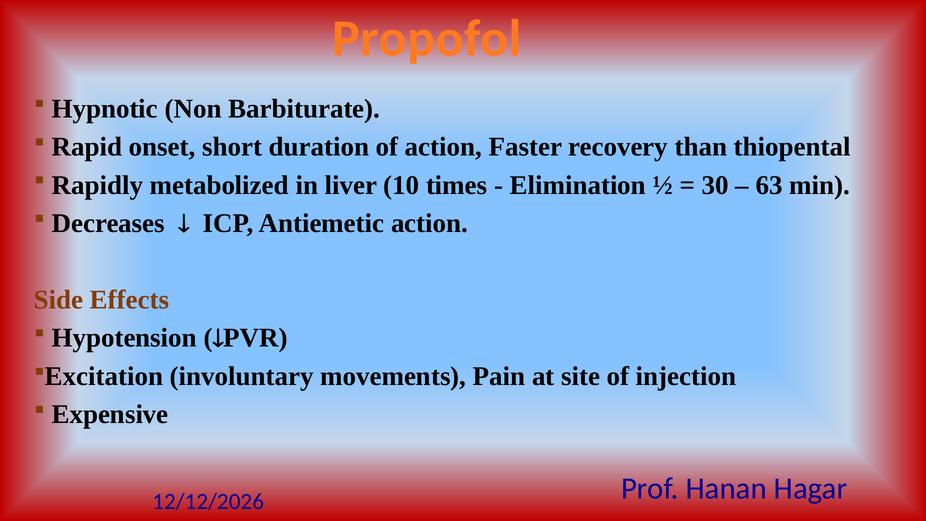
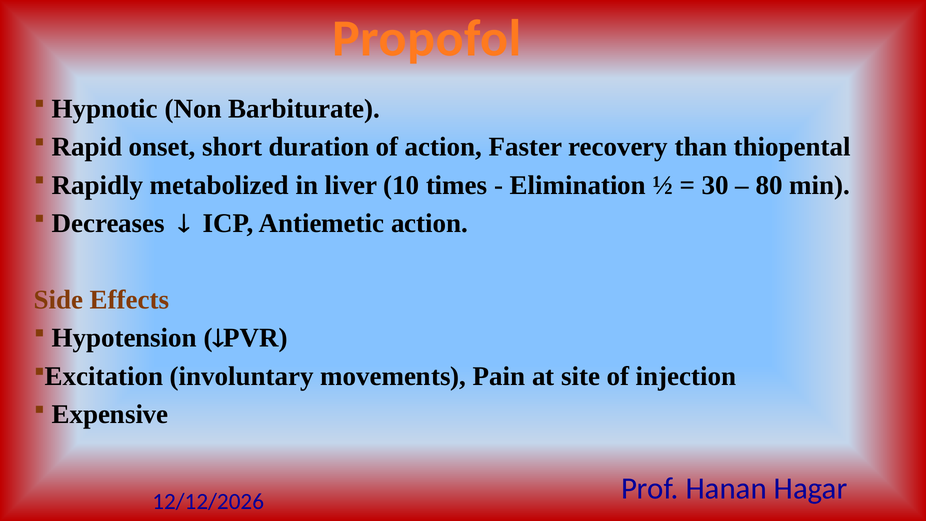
63: 63 -> 80 (769, 185)
